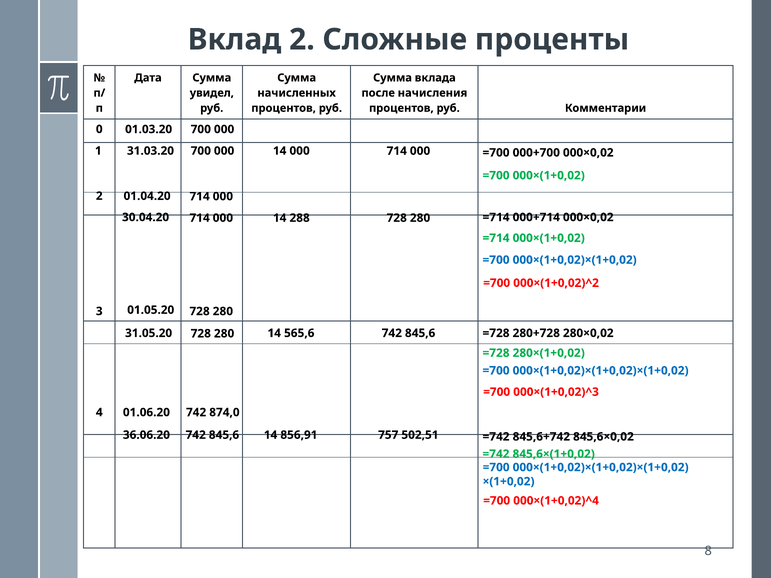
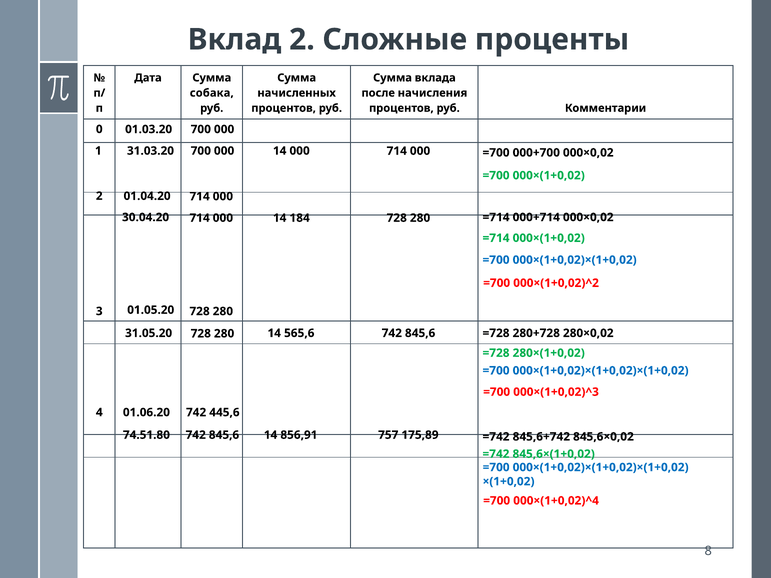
увидел: увидел -> собака (212, 93)
288: 288 -> 184 (300, 218)
874,0: 874,0 -> 445,6 (224, 413)
36.06.20: 36.06.20 -> 74.51.80 (146, 435)
502,51: 502,51 -> 175,89 (420, 435)
